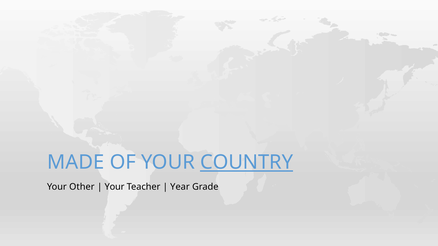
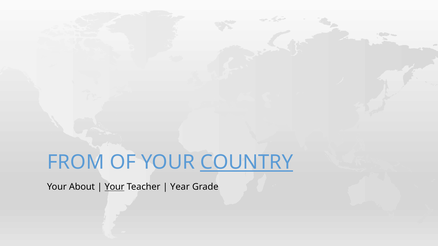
MADE: MADE -> FROM (76, 163)
Other: Other -> About (82, 187)
Your underline: none -> present (115, 187)
